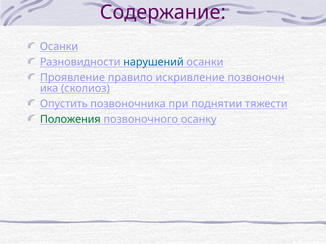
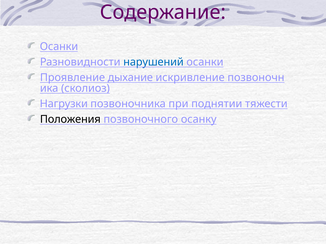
правило: правило -> дыхание (130, 78)
Опустить: Опустить -> Нагрузки (64, 104)
Положения colour: green -> black (70, 119)
